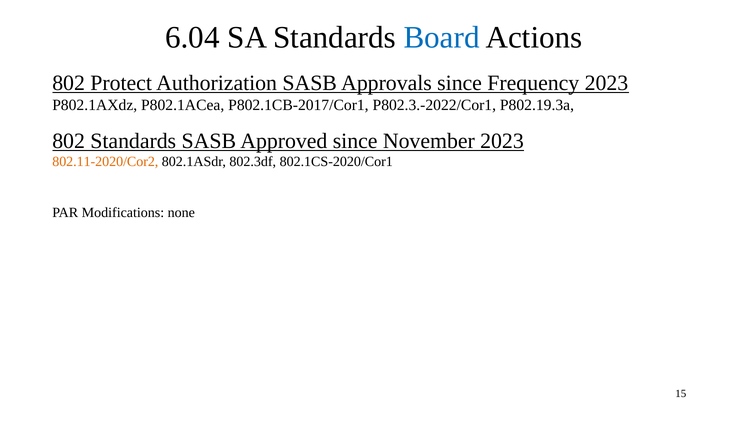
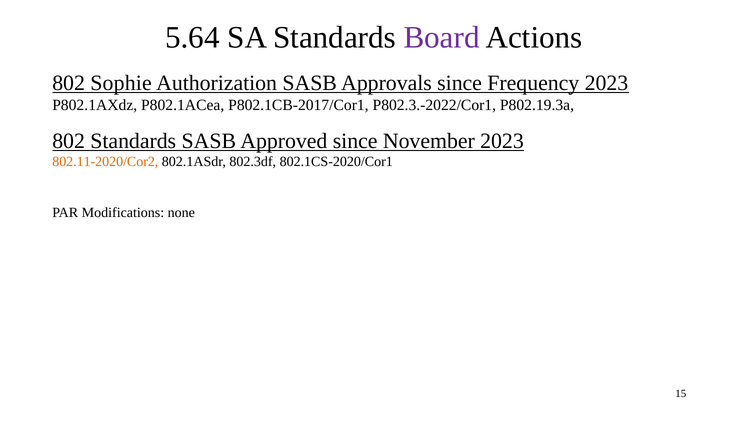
6.04: 6.04 -> 5.64 (192, 37)
Board colour: blue -> purple (442, 37)
Protect: Protect -> Sophie (121, 83)
